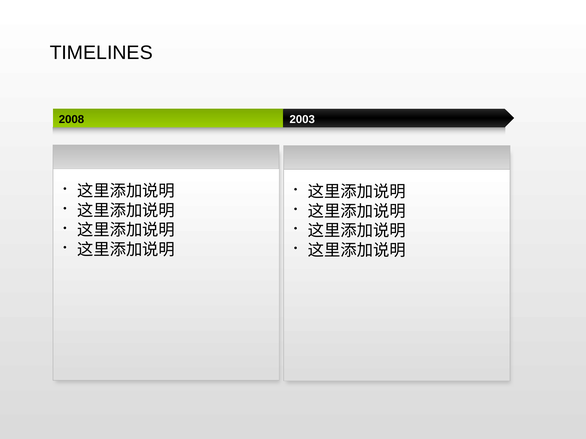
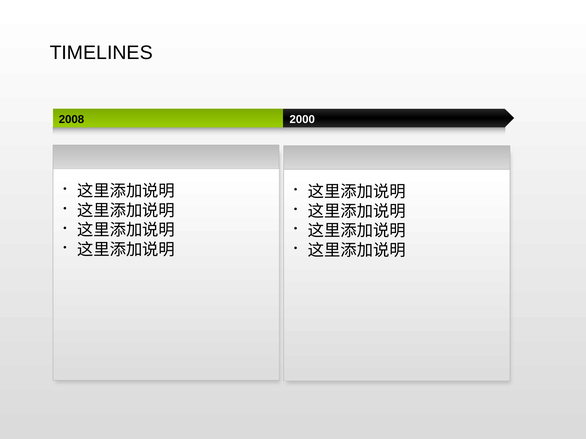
2003: 2003 -> 2000 (302, 119)
